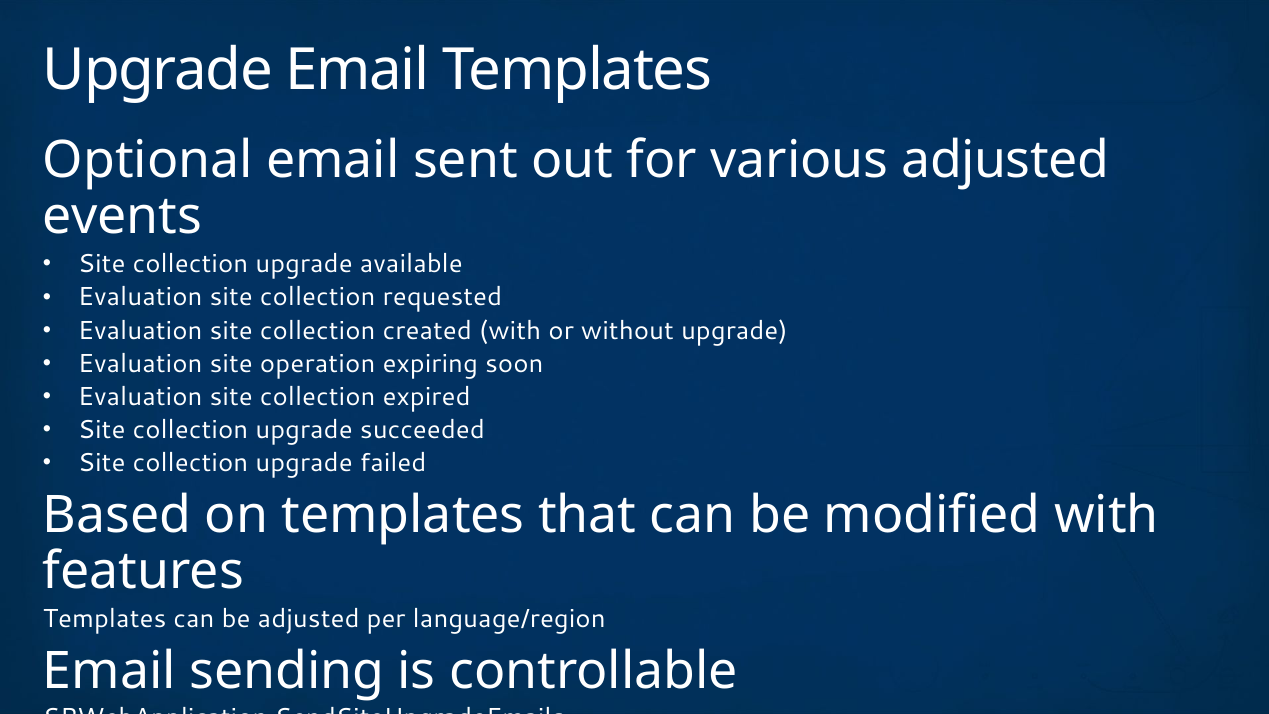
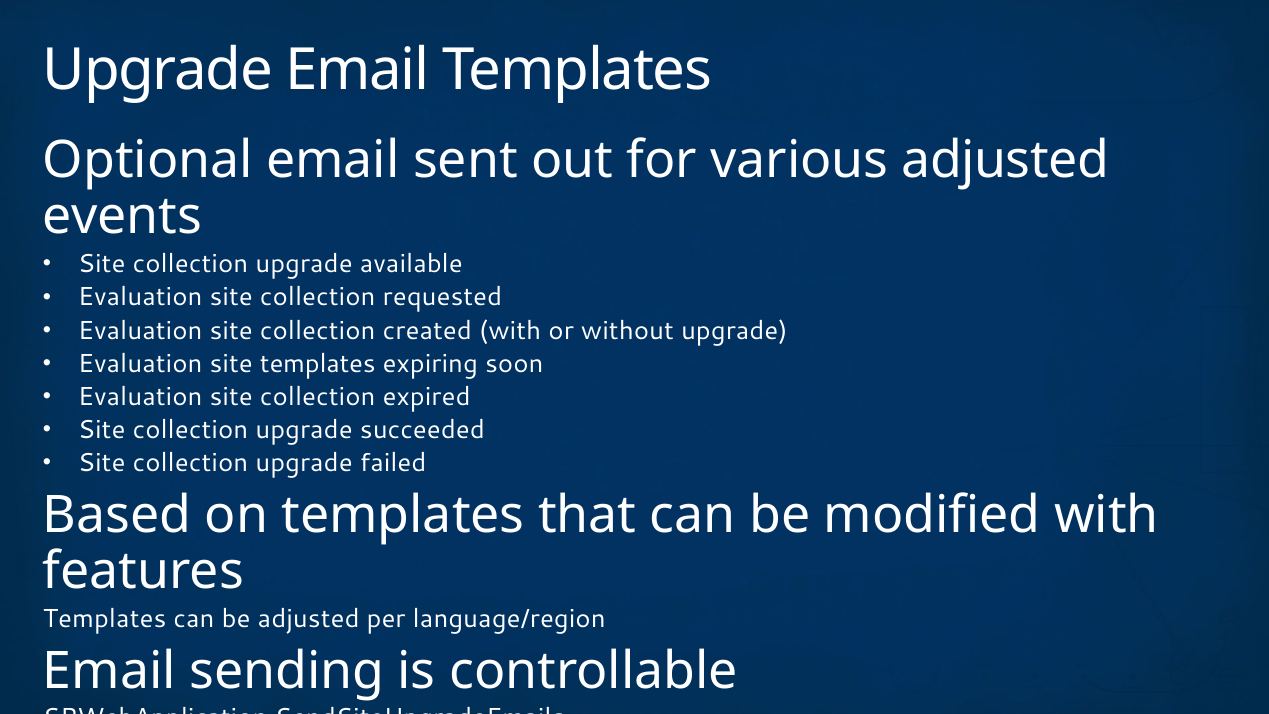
site operation: operation -> templates (318, 364)
